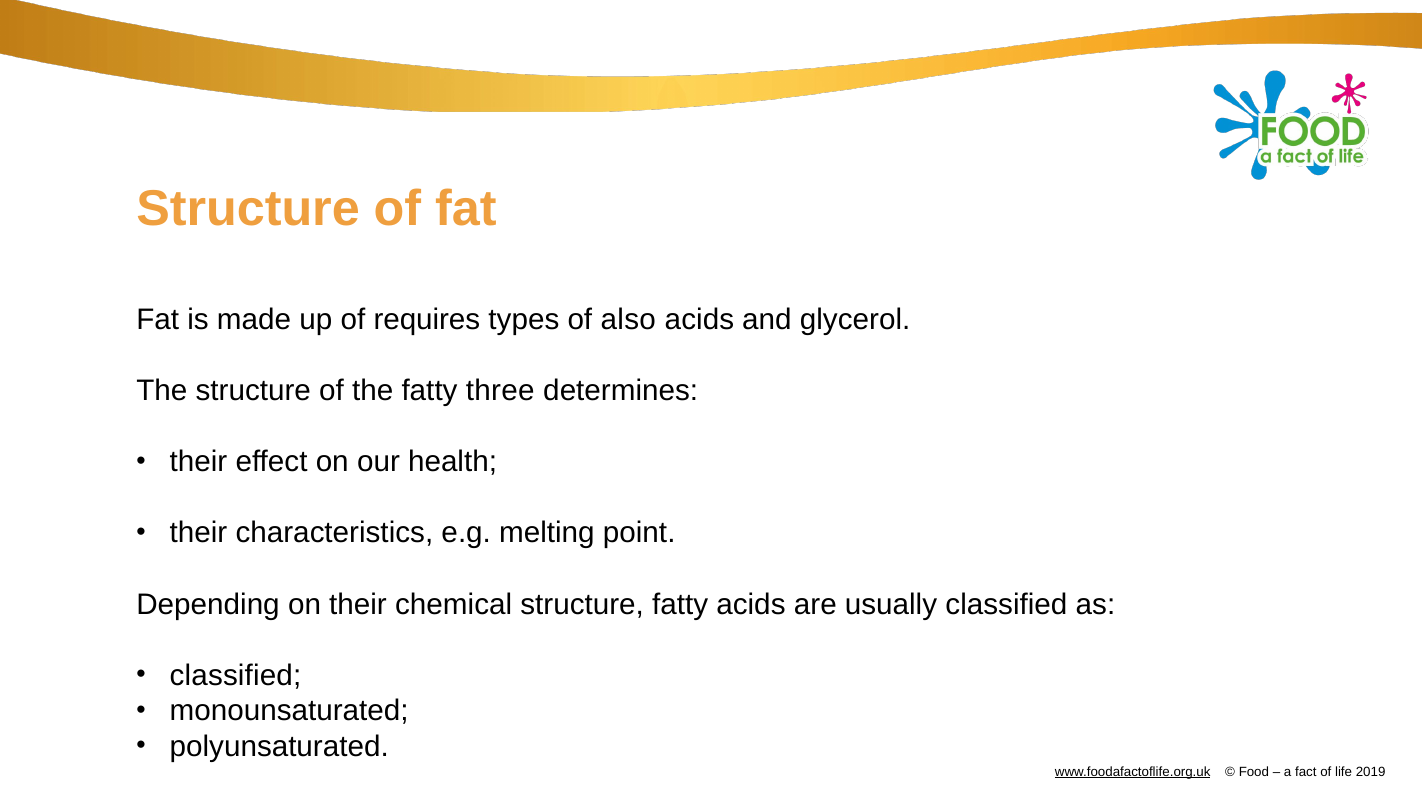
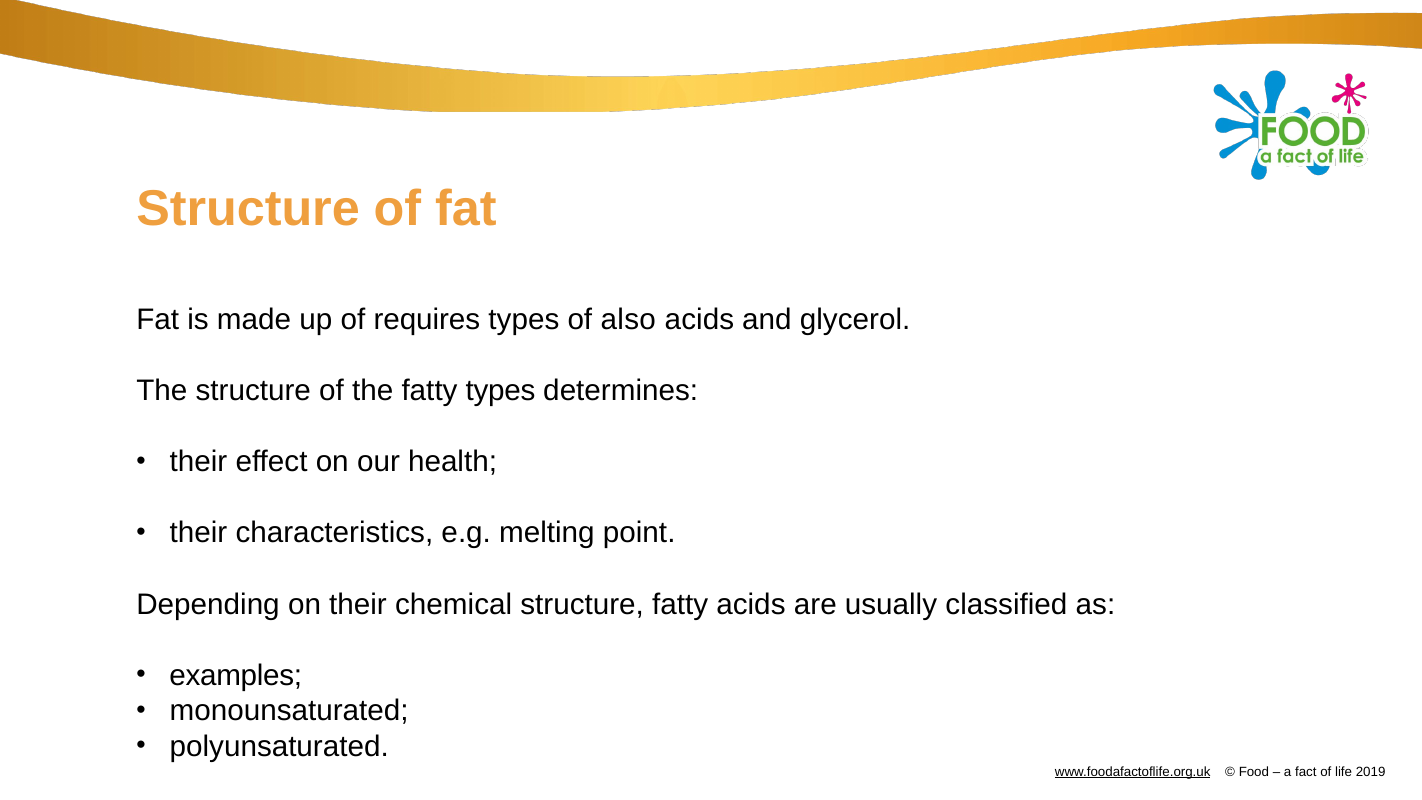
fatty three: three -> types (501, 391)
classified: classified -> examples (236, 675)
